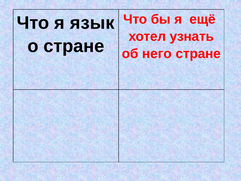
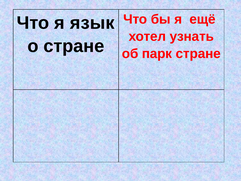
него: него -> парк (157, 54)
